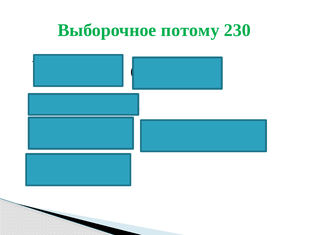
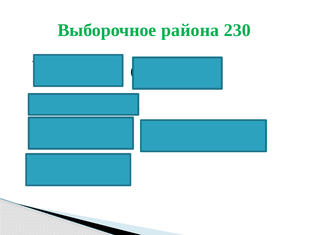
потому: потому -> района (190, 30)
